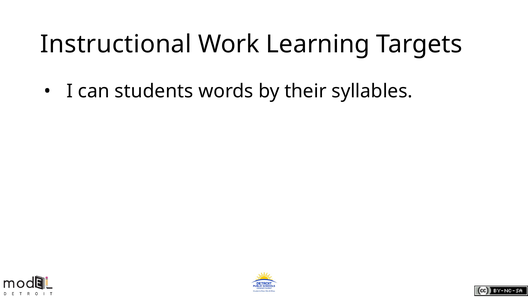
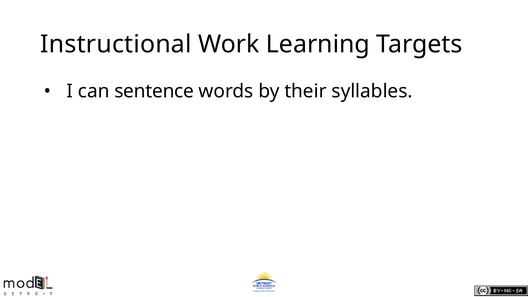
students: students -> sentence (154, 91)
